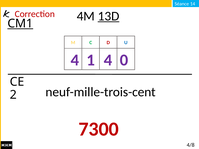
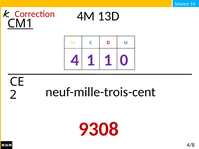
13D underline: present -> none (109, 16)
1 4: 4 -> 1 (108, 60)
7300: 7300 -> 9308 (99, 129)
